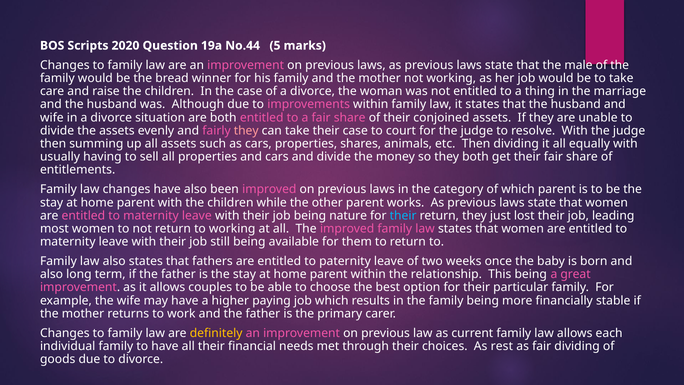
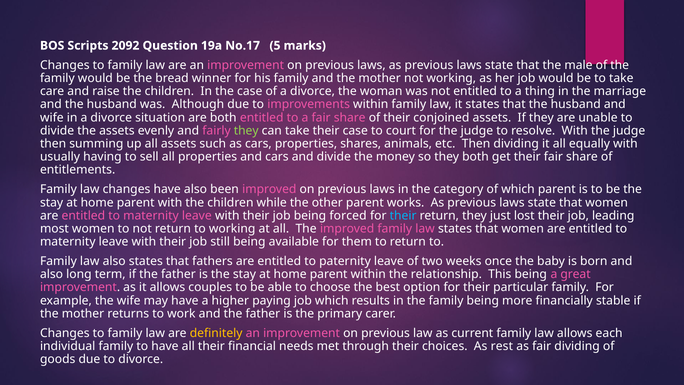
2020: 2020 -> 2092 (126, 46)
No.44: No.44 -> No.17 (243, 46)
they colour: pink -> light green (246, 131)
nature: nature -> forced (348, 215)
